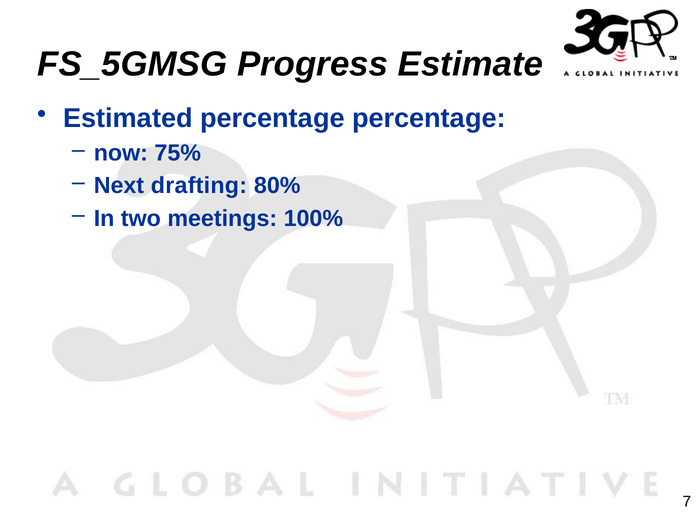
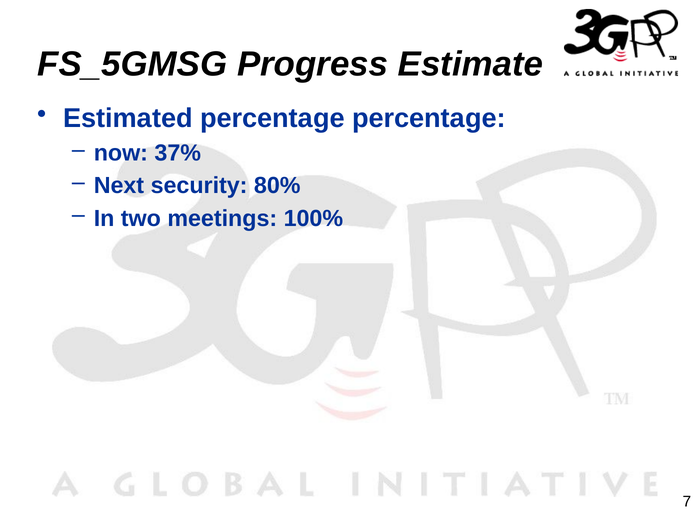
75%: 75% -> 37% (178, 153)
drafting: drafting -> security (199, 186)
